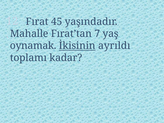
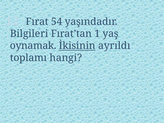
45: 45 -> 54 (57, 22)
Mahalle: Mahalle -> Bilgileri (29, 34)
7: 7 -> 1 (97, 34)
kadar: kadar -> hangi (66, 58)
